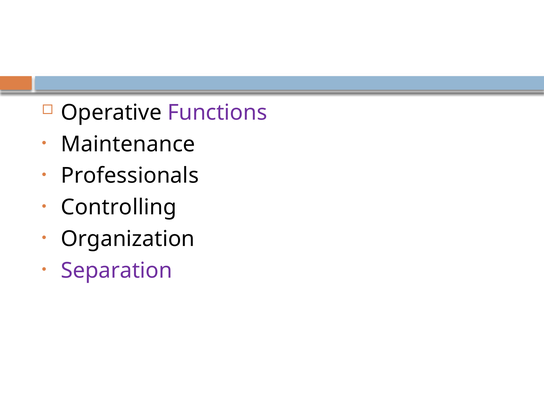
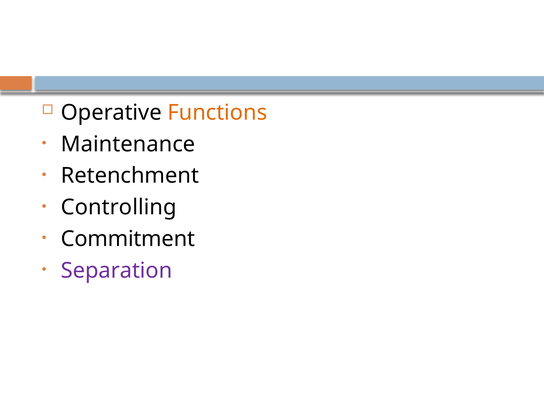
Functions colour: purple -> orange (217, 113)
Professionals: Professionals -> Retenchment (130, 176)
Organization: Organization -> Commitment (128, 239)
